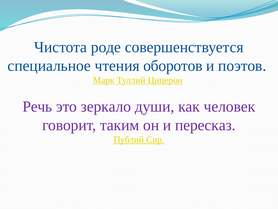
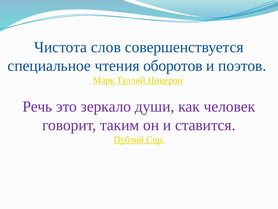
роде: роде -> слов (106, 47)
пересказ: пересказ -> ставится (205, 125)
